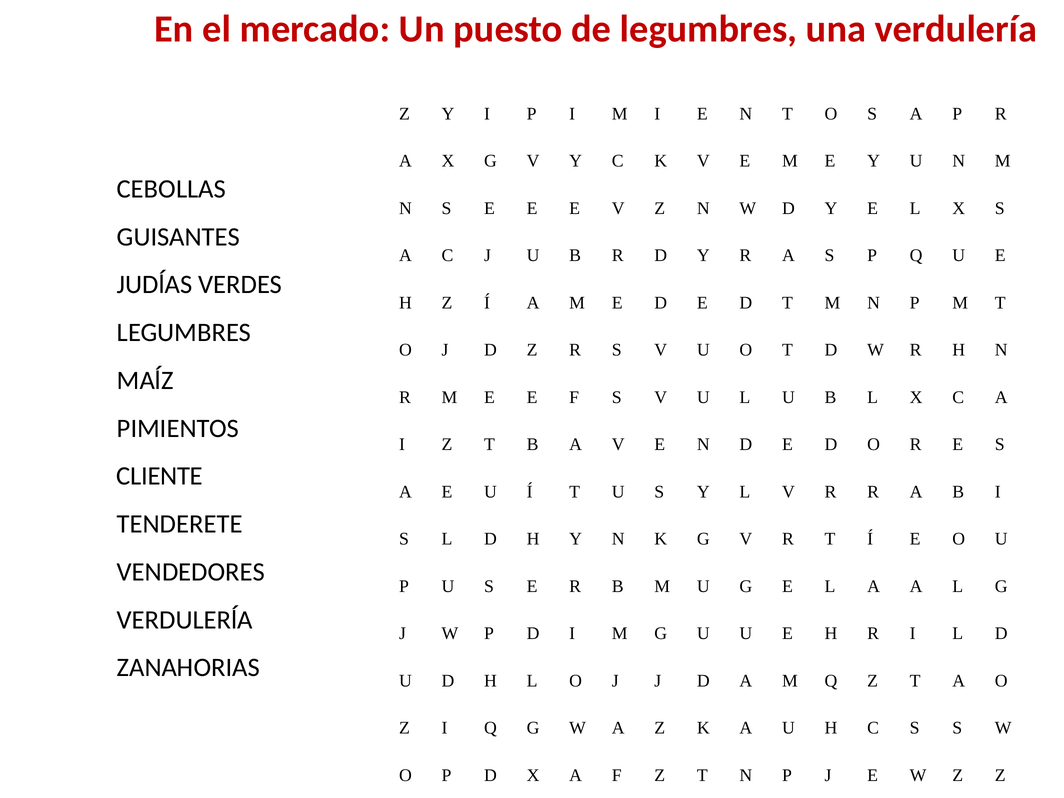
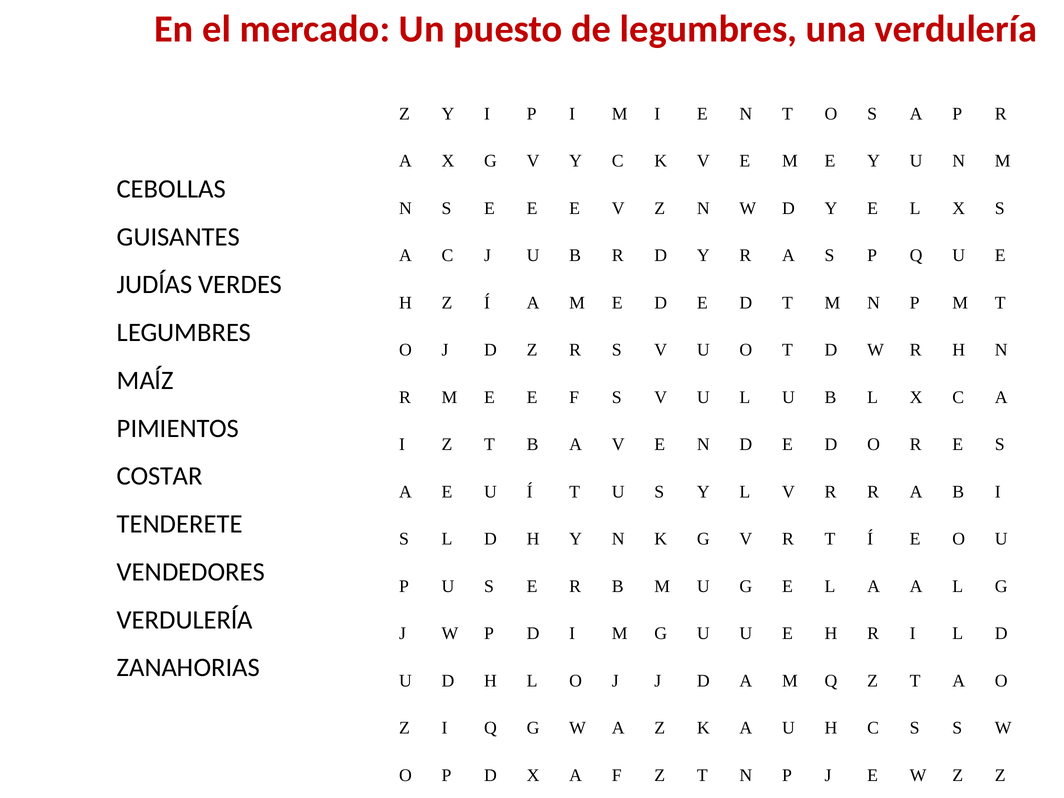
CLIENTE: CLIENTE -> COSTAR (160, 476)
